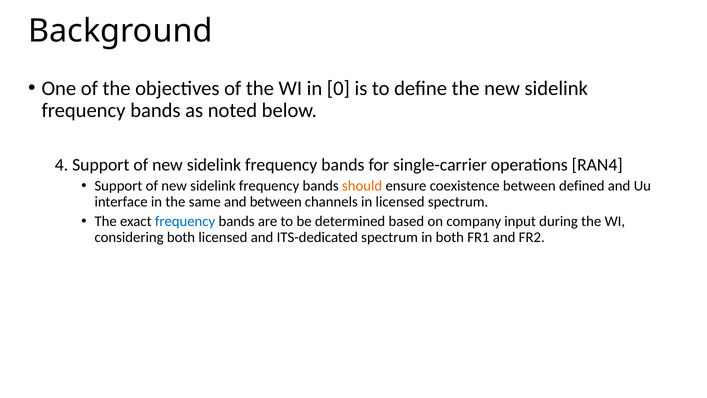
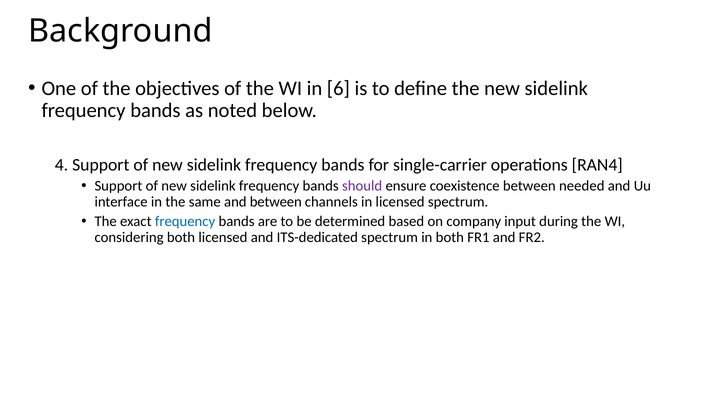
0: 0 -> 6 (338, 88)
should colour: orange -> purple (362, 186)
defined: defined -> needed (582, 186)
